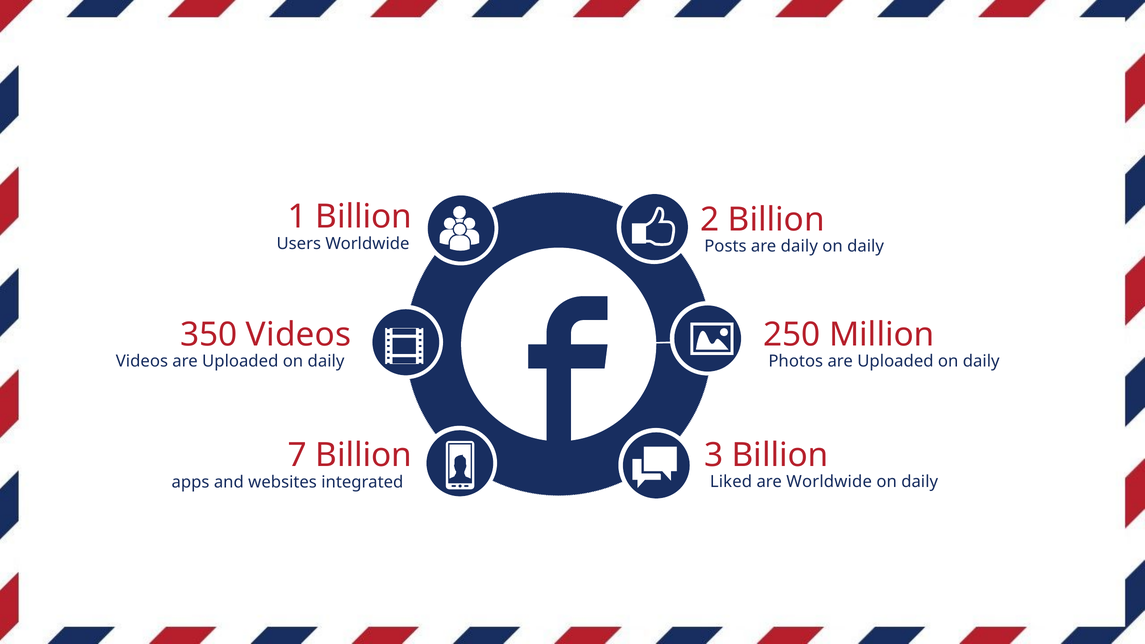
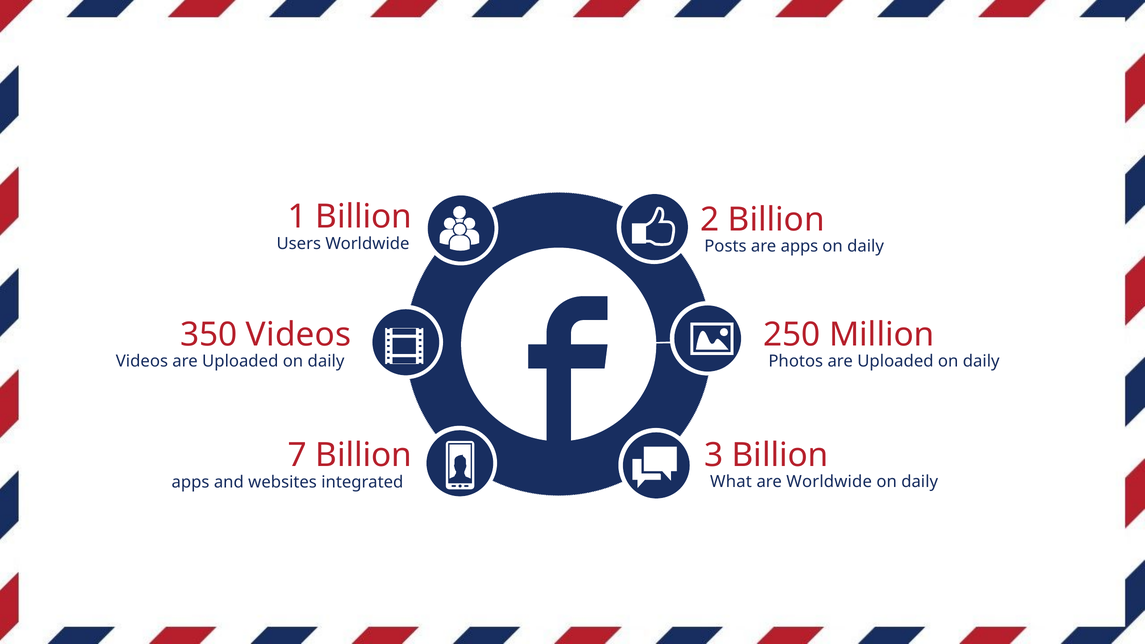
are daily: daily -> apps (799, 246)
Liked: Liked -> What (731, 482)
